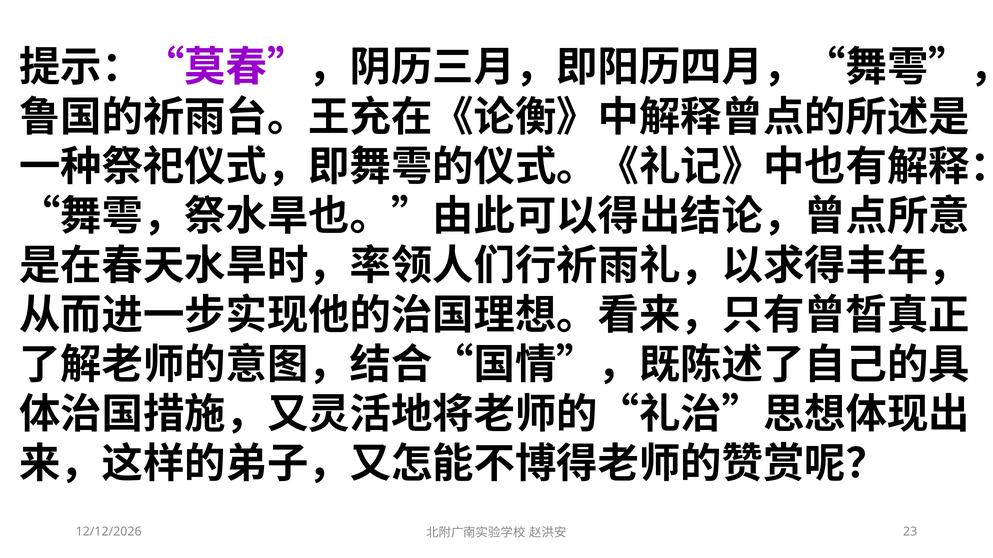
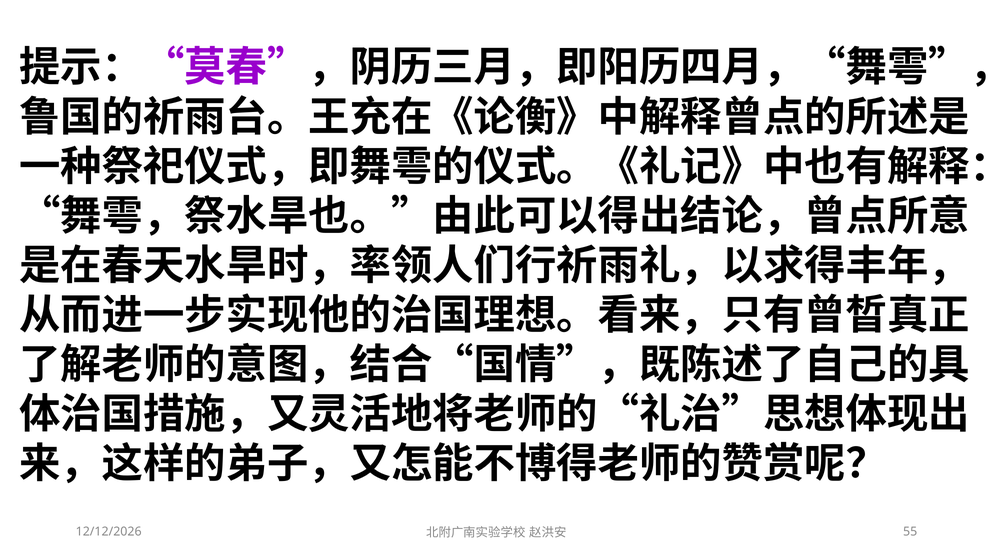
23: 23 -> 55 (910, 532)
